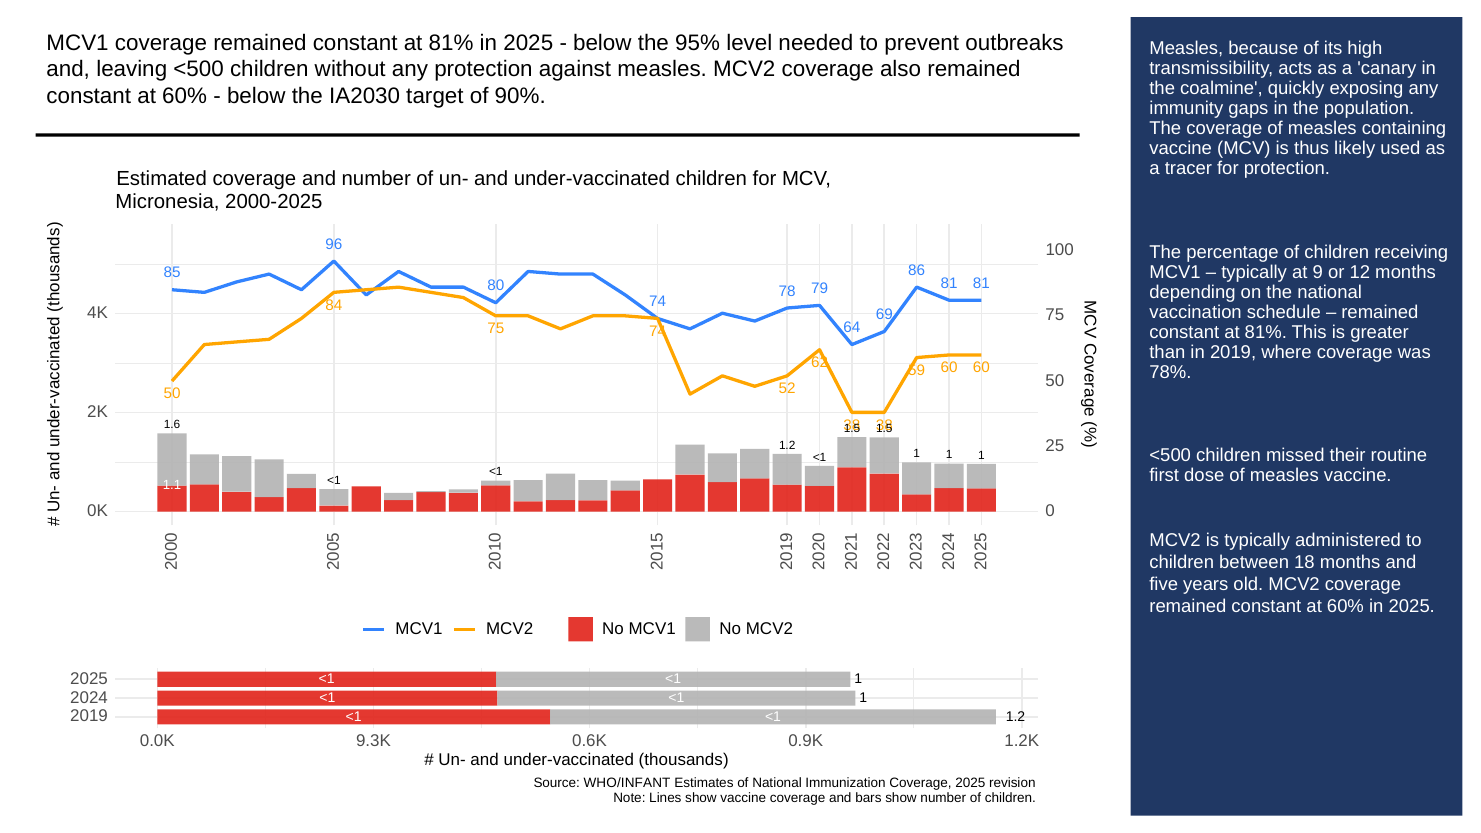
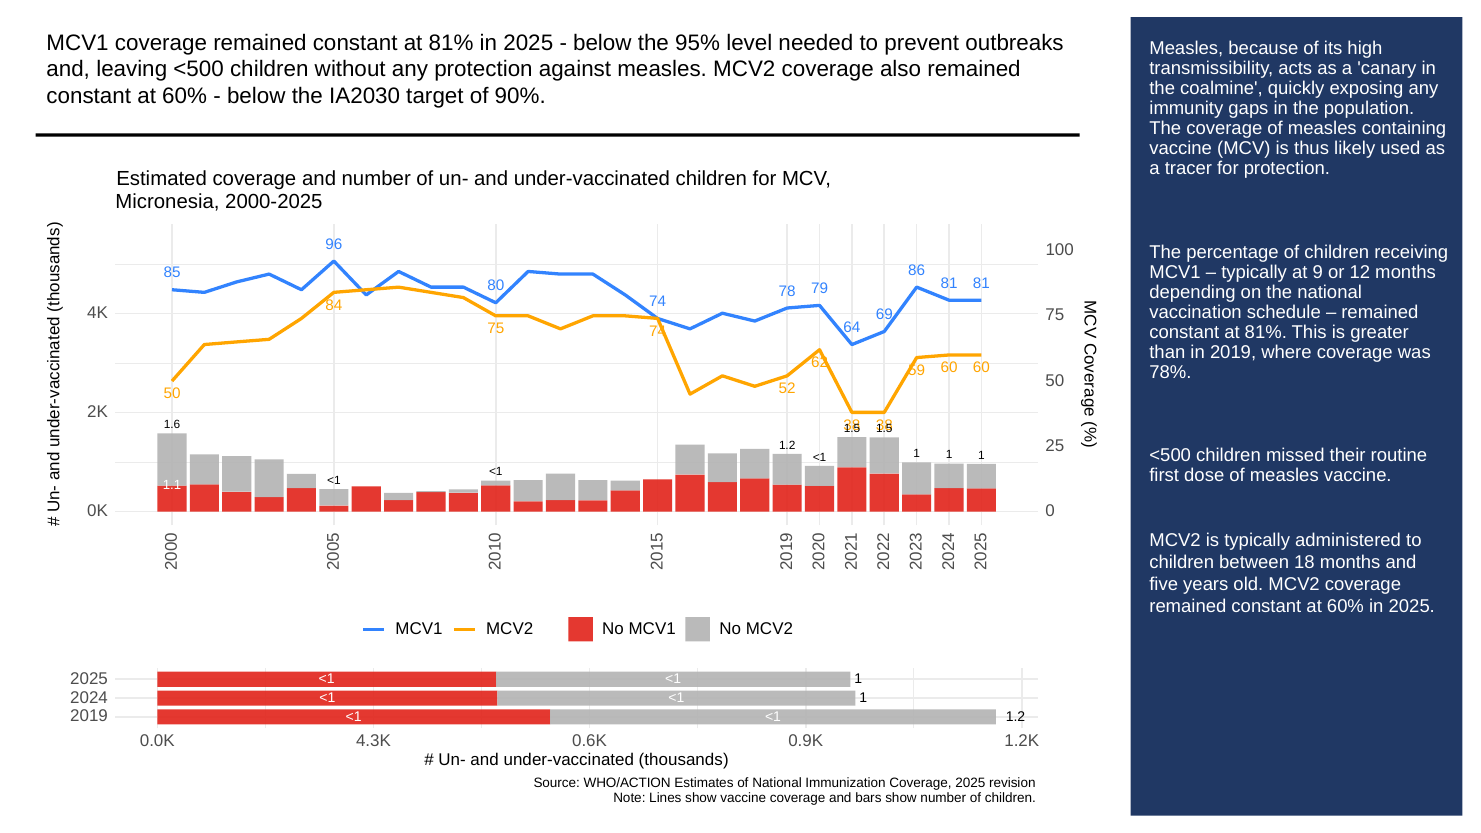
9.3K: 9.3K -> 4.3K (373, 741)
WHO/INFANT: WHO/INFANT -> WHO/ACTION (627, 783)
